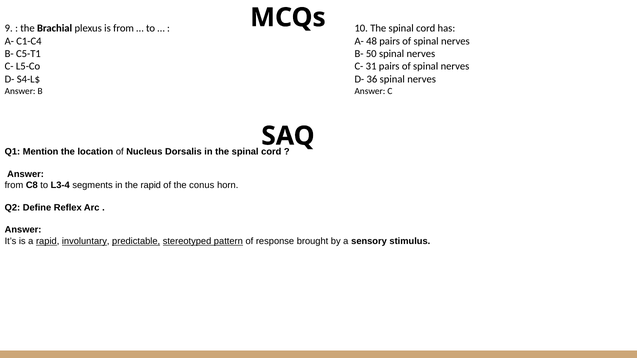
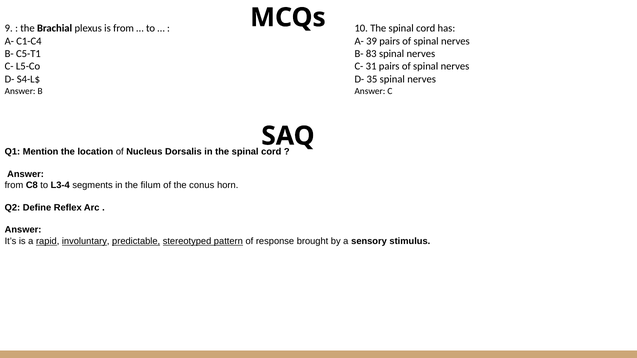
48: 48 -> 39 (372, 41)
50: 50 -> 83 (371, 54)
36: 36 -> 35 (372, 79)
the rapid: rapid -> filum (151, 185)
